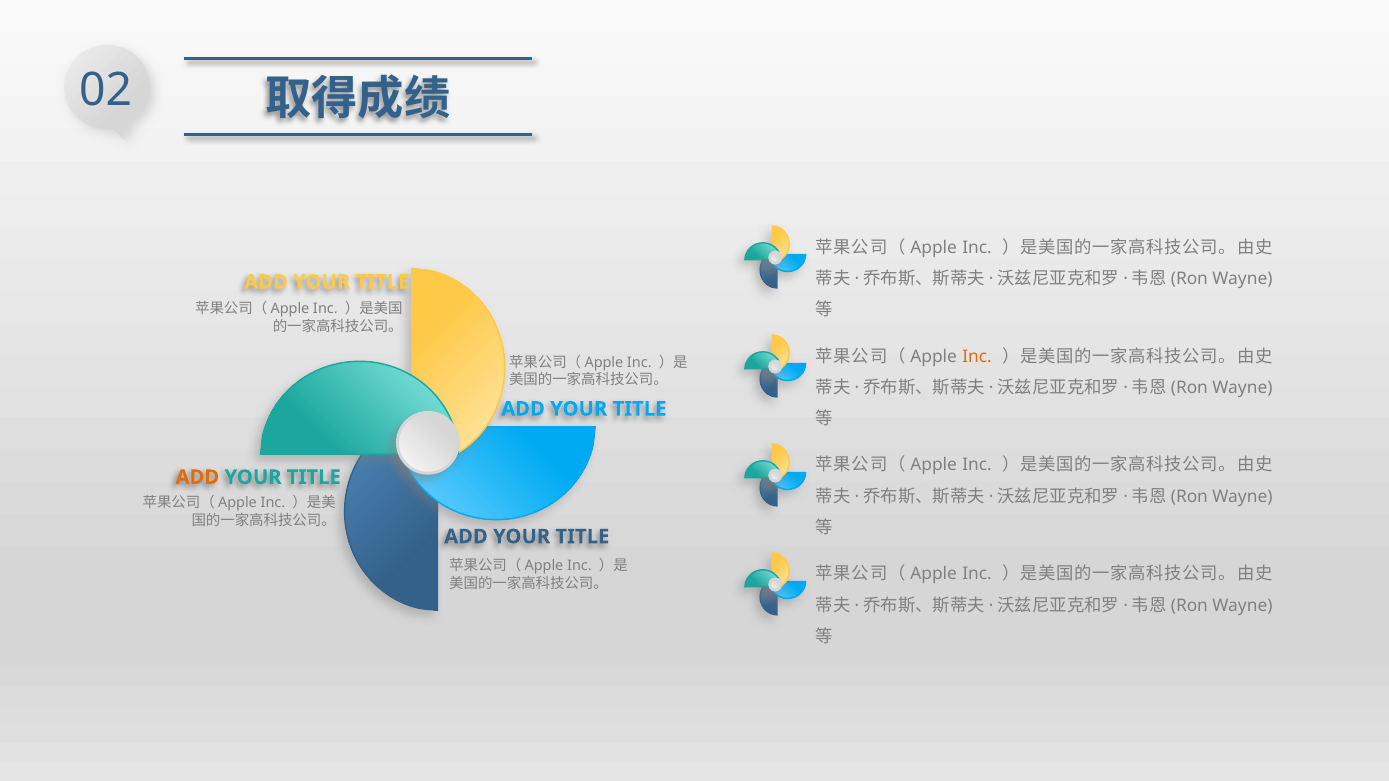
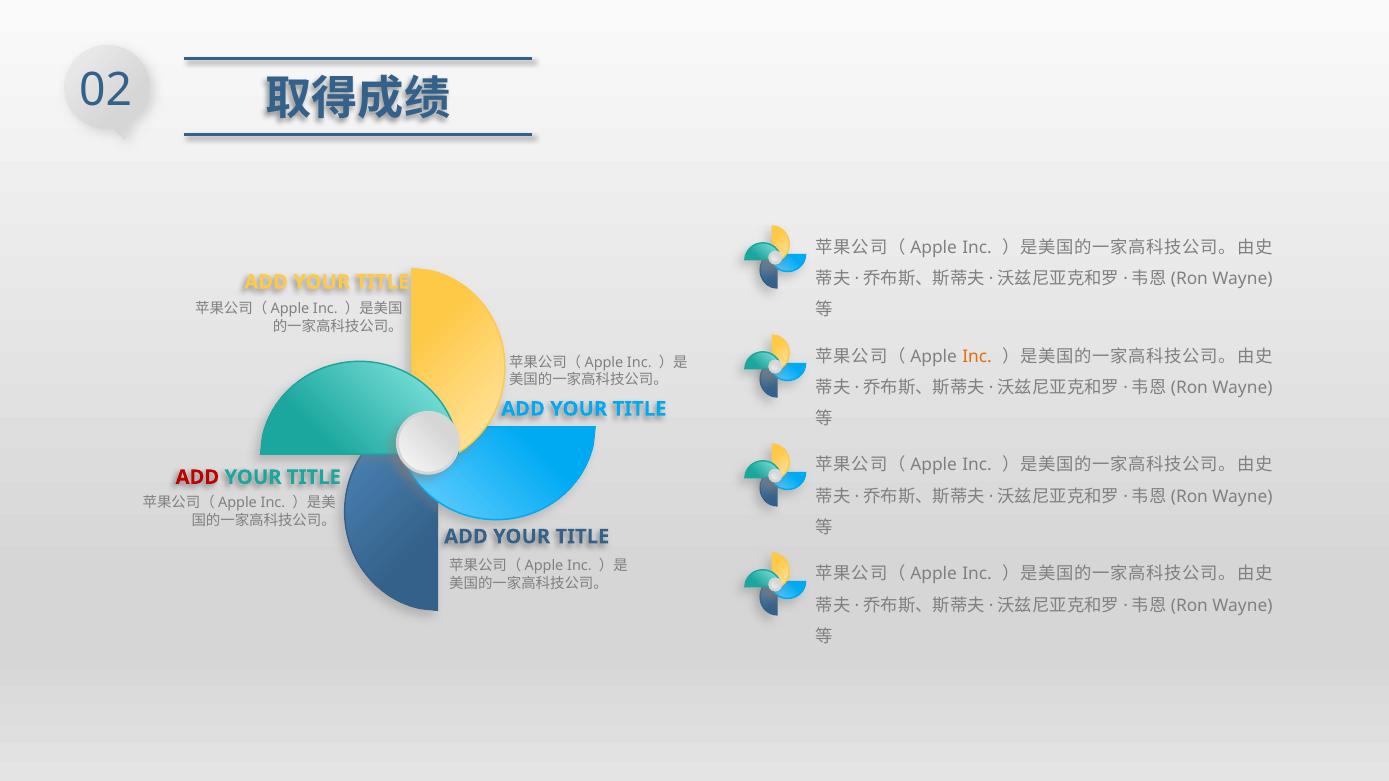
ADD colour: orange -> red (197, 477)
